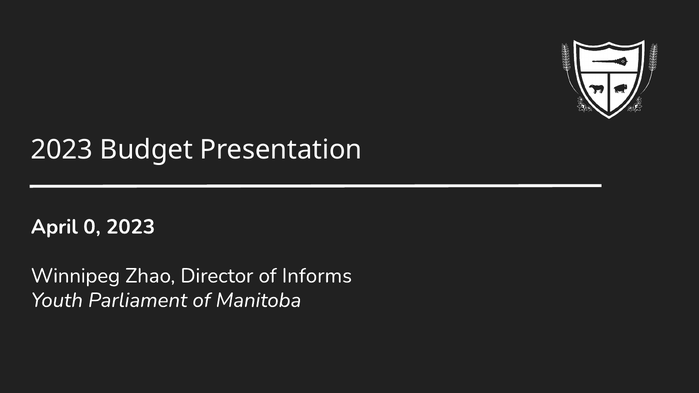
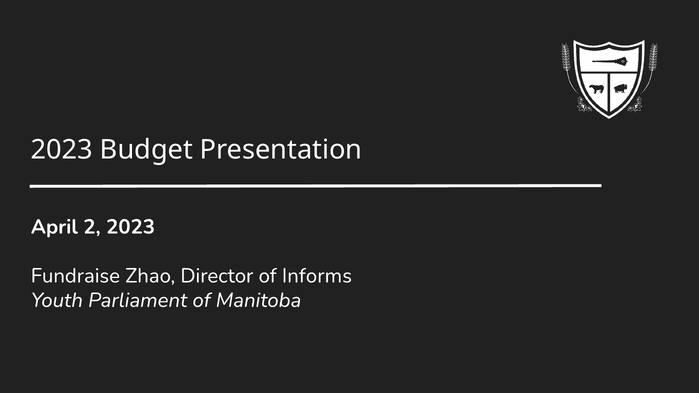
0: 0 -> 2 (92, 227)
Winnipeg: Winnipeg -> Fundraise (75, 276)
